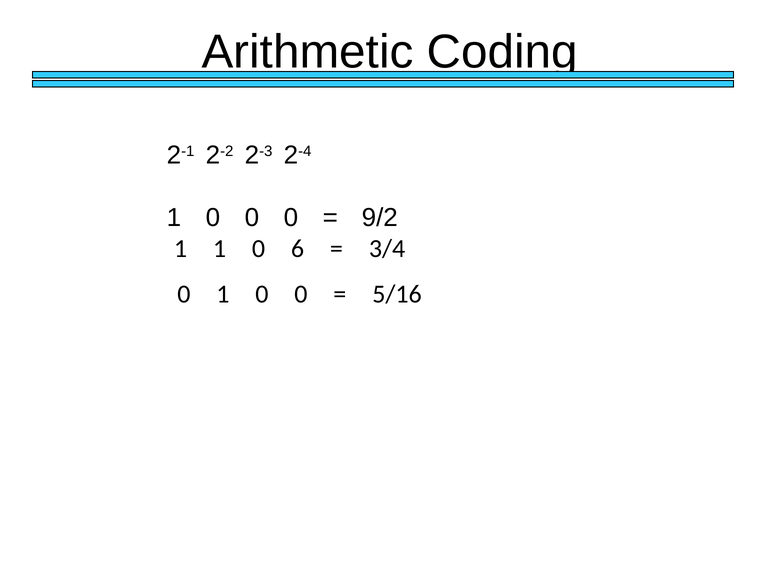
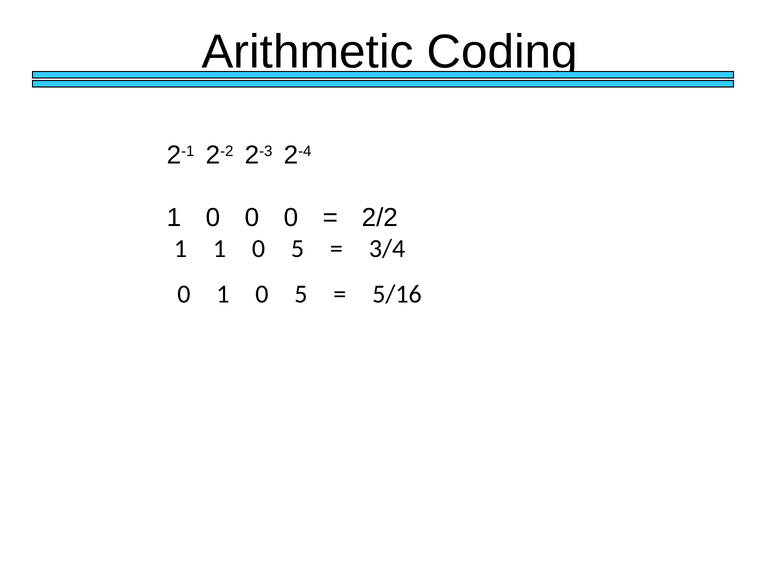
9/2: 9/2 -> 2/2 (380, 218)
1 1 0 6: 6 -> 5 (297, 249)
0 1 0 0: 0 -> 5 (301, 294)
